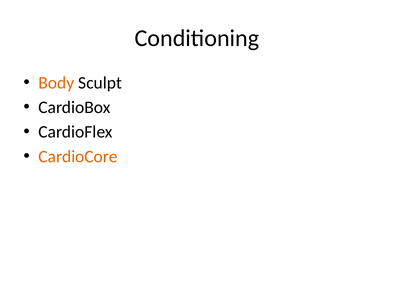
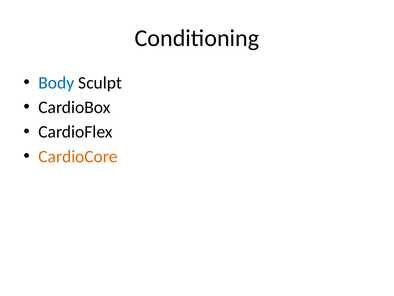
Body colour: orange -> blue (56, 83)
